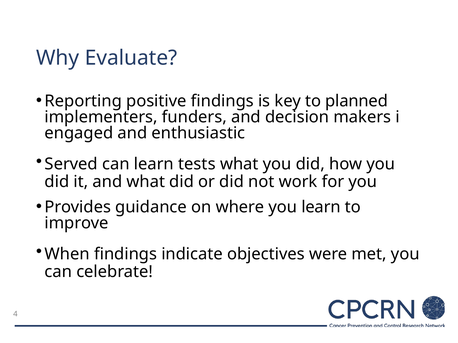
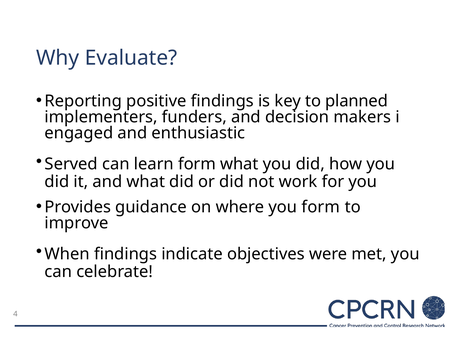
learn tests: tests -> form (197, 164)
you learn: learn -> form (321, 207)
